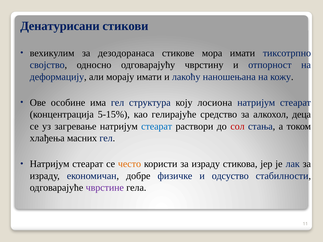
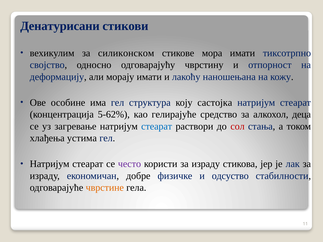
дезодоранаса: дезодоранаса -> силиконском (126, 53)
лосиона: лосиона -> састојка (215, 103)
5-15%: 5-15% -> 5-62% (114, 115)
масних: масних -> устима (82, 138)
често colour: orange -> purple (130, 164)
чврстине colour: purple -> orange (105, 188)
